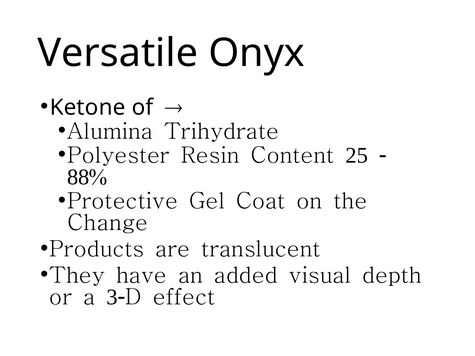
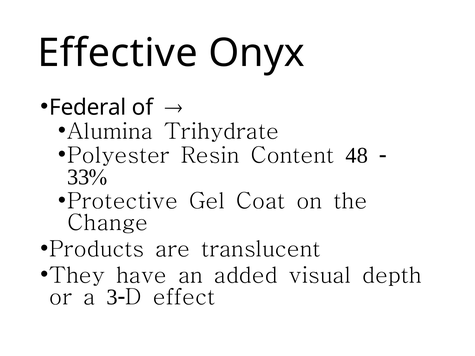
Versatile: Versatile -> Effective (118, 53)
Ketone: Ketone -> Federal (88, 107)
25: 25 -> 48 (357, 155)
88%: 88% -> 33% (88, 177)
